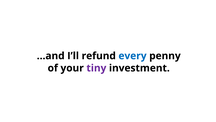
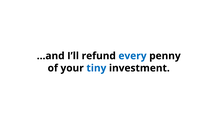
tiny colour: purple -> blue (96, 68)
